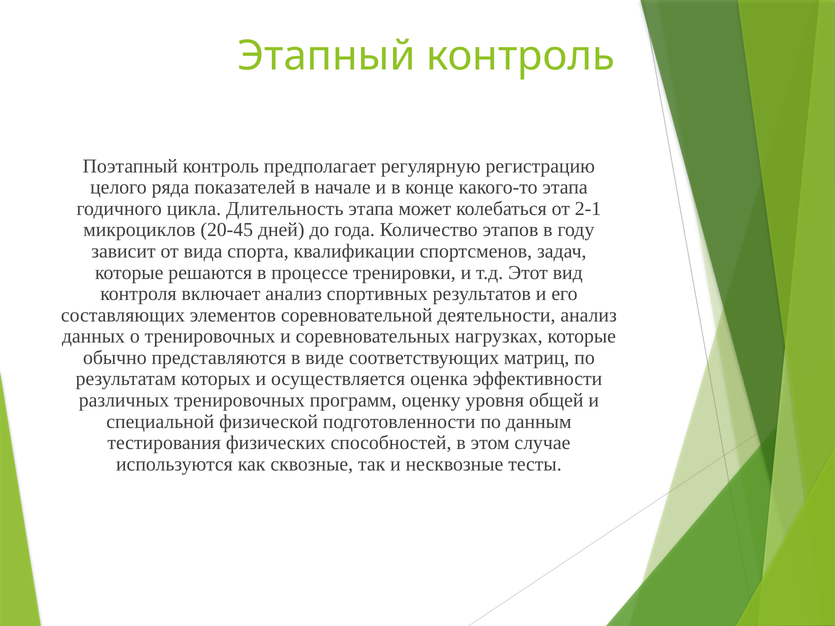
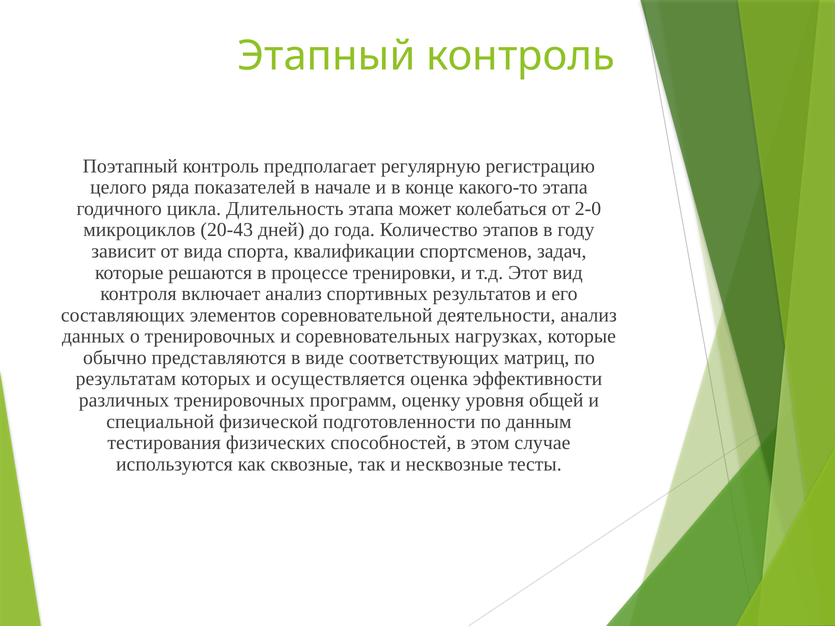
2-1: 2-1 -> 2-0 (588, 209)
20-45: 20-45 -> 20-43 (227, 230)
